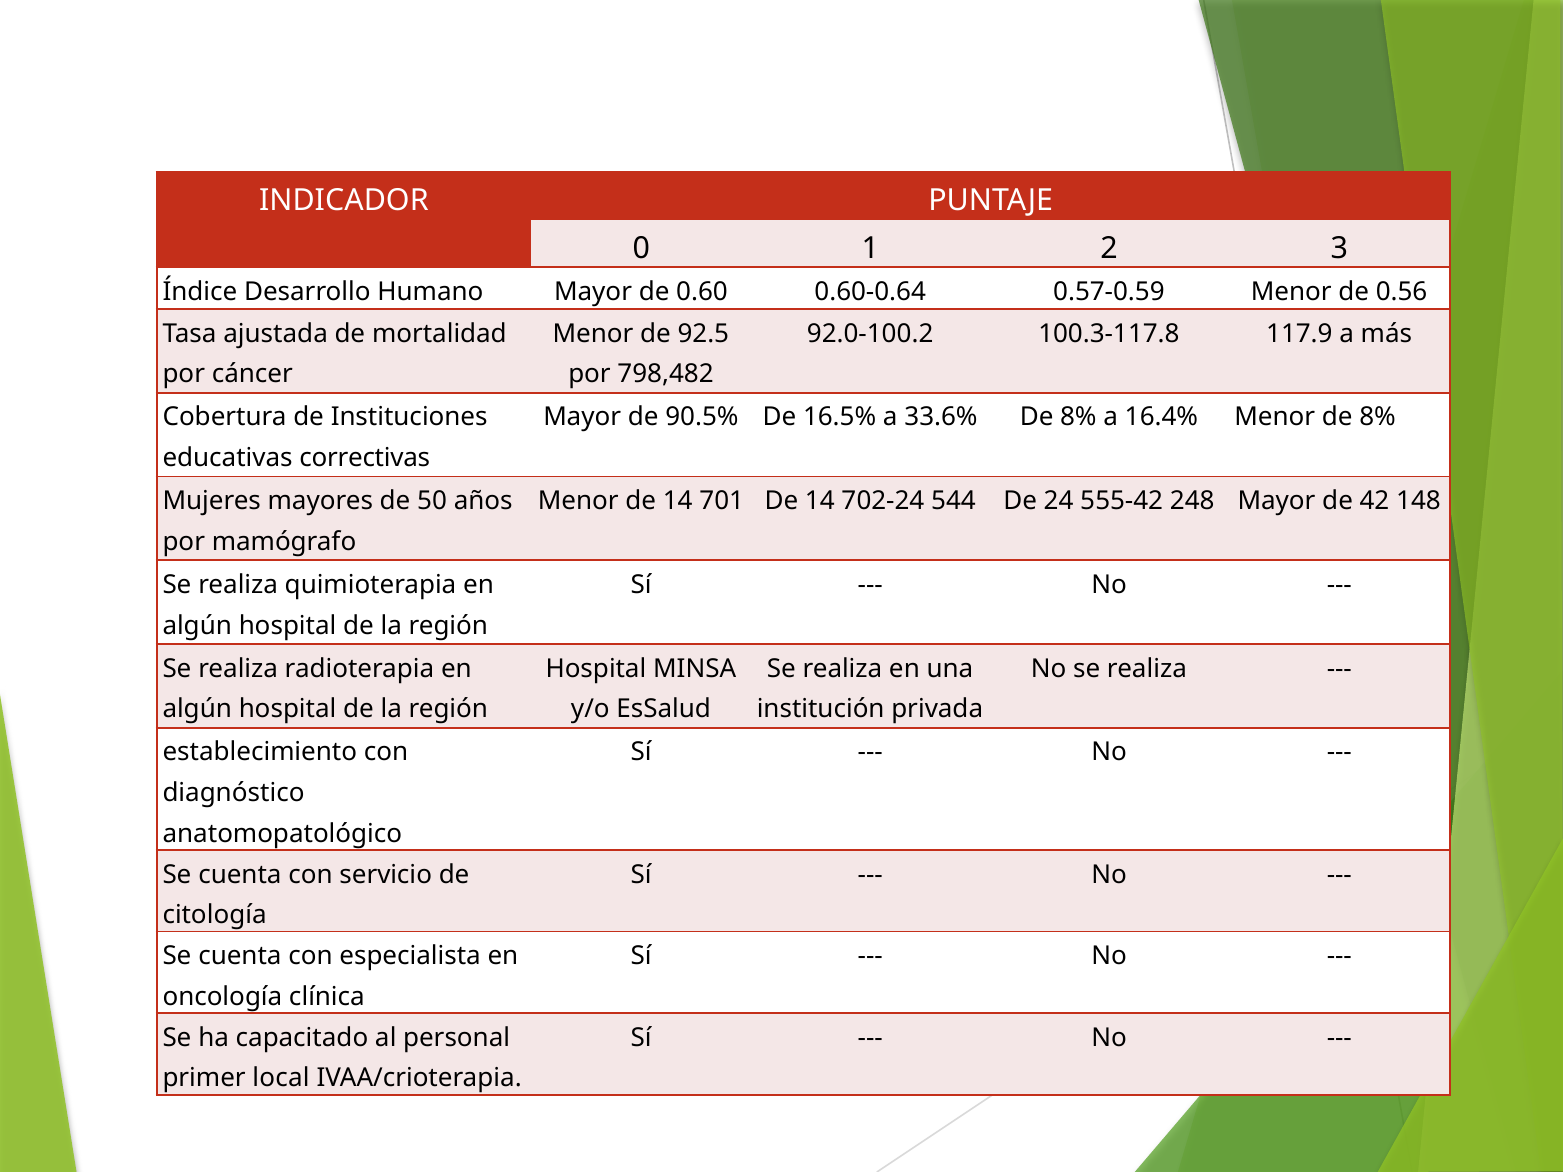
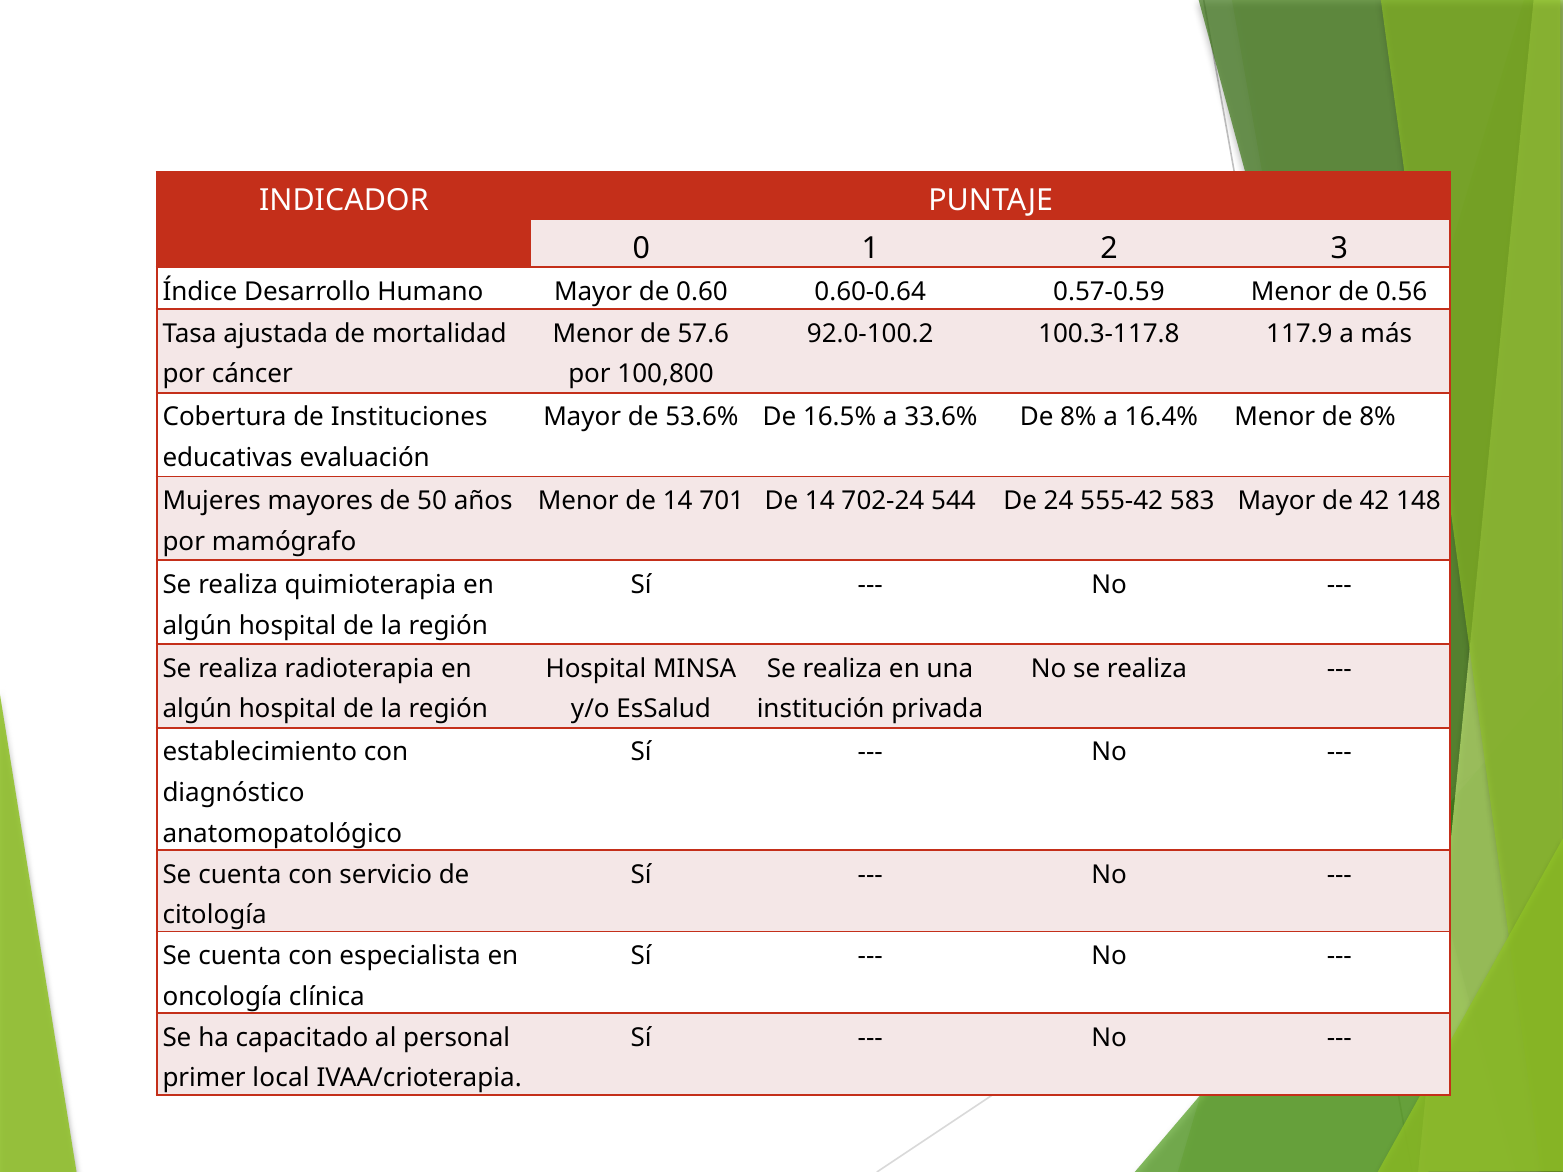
92.5: 92.5 -> 57.6 (703, 333)
798,482: 798,482 -> 100,800 (666, 374)
90.5%: 90.5% -> 53.6% (702, 417)
correctivas: correctivas -> evaluación (365, 458)
248: 248 -> 583 (1192, 501)
